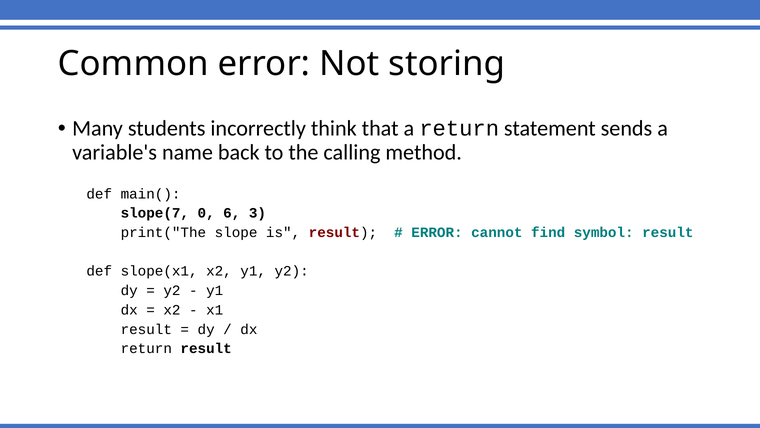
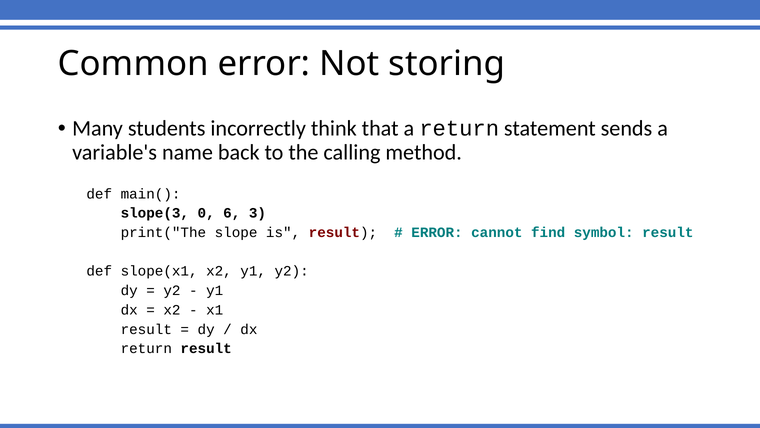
slope(7: slope(7 -> slope(3 (155, 213)
